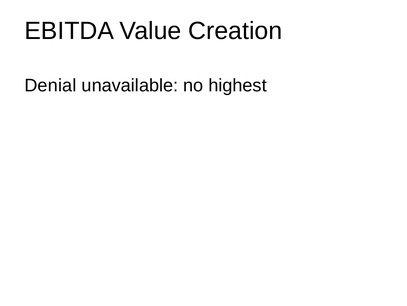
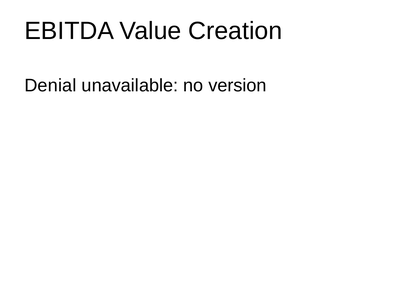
highest: highest -> version (238, 85)
